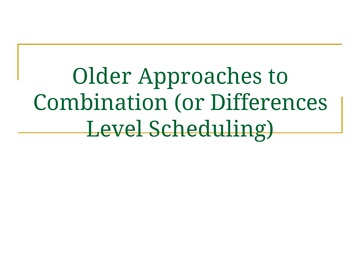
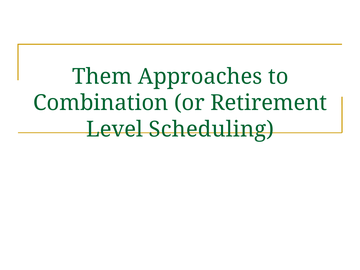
Older: Older -> Them (102, 77)
Differences: Differences -> Retirement (269, 103)
